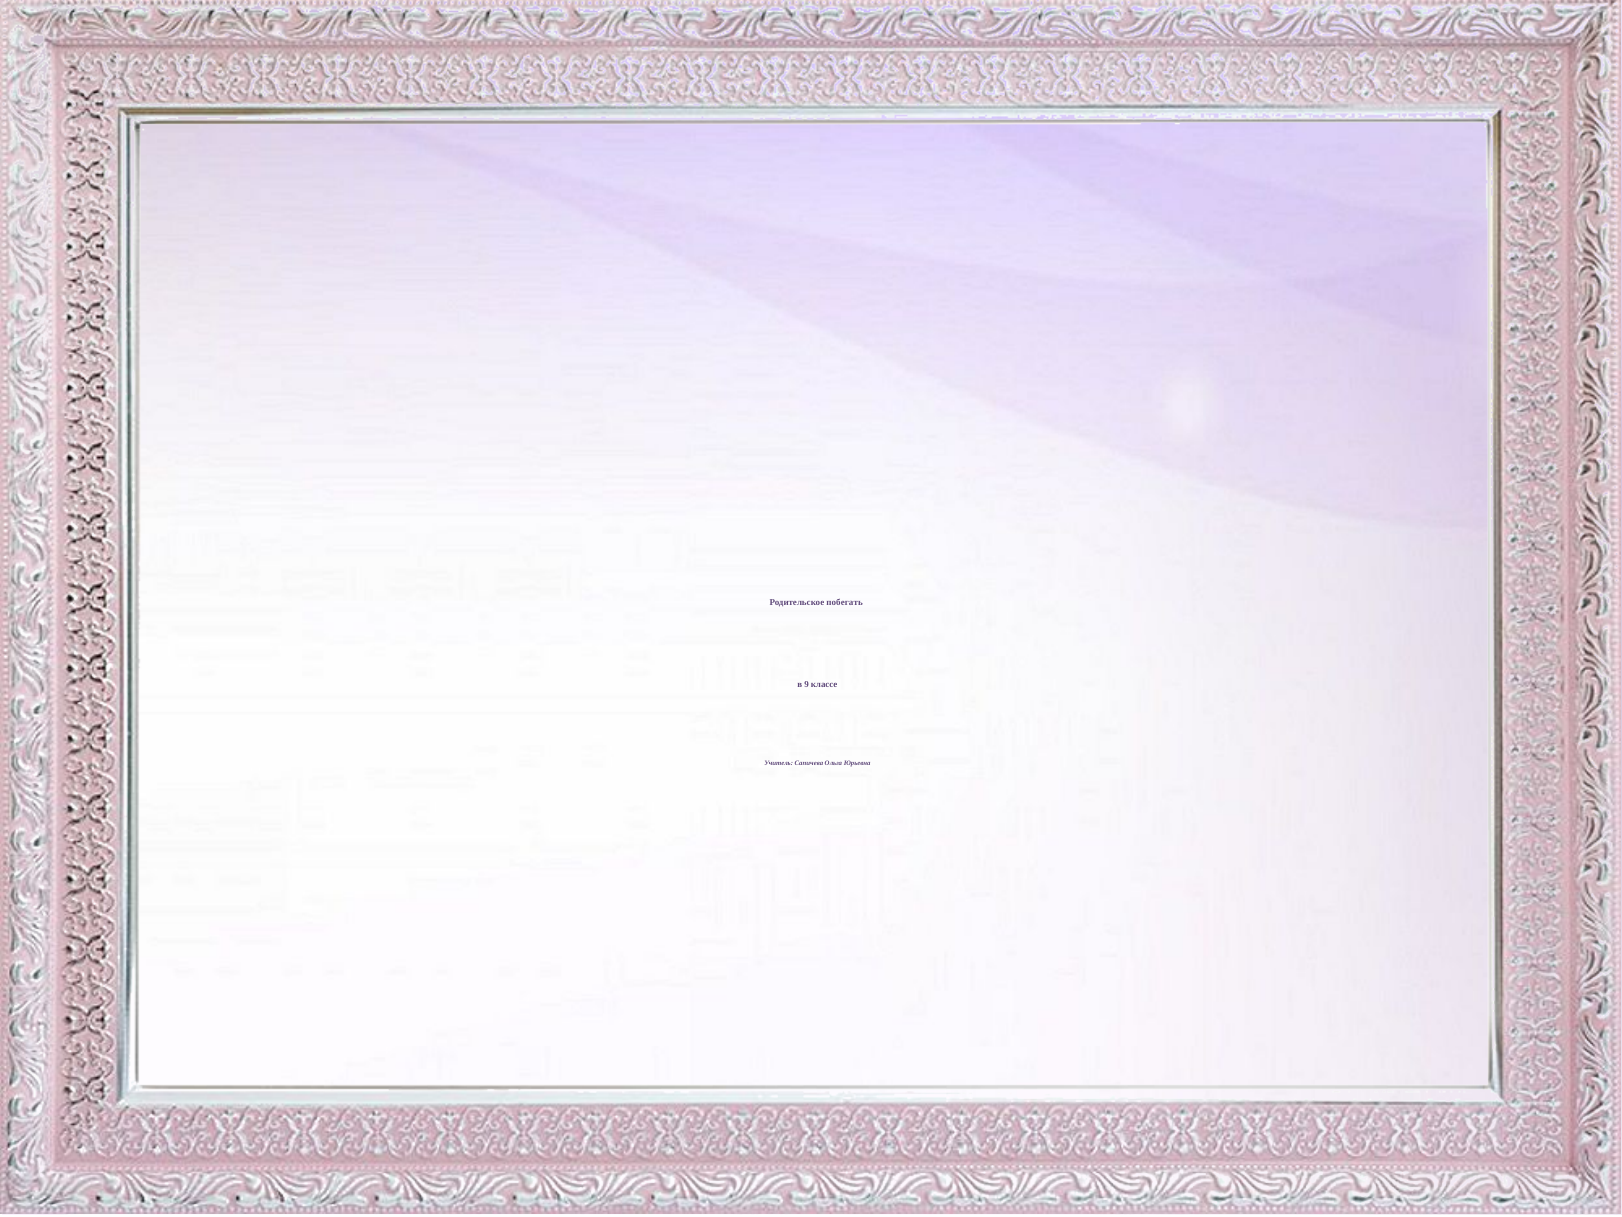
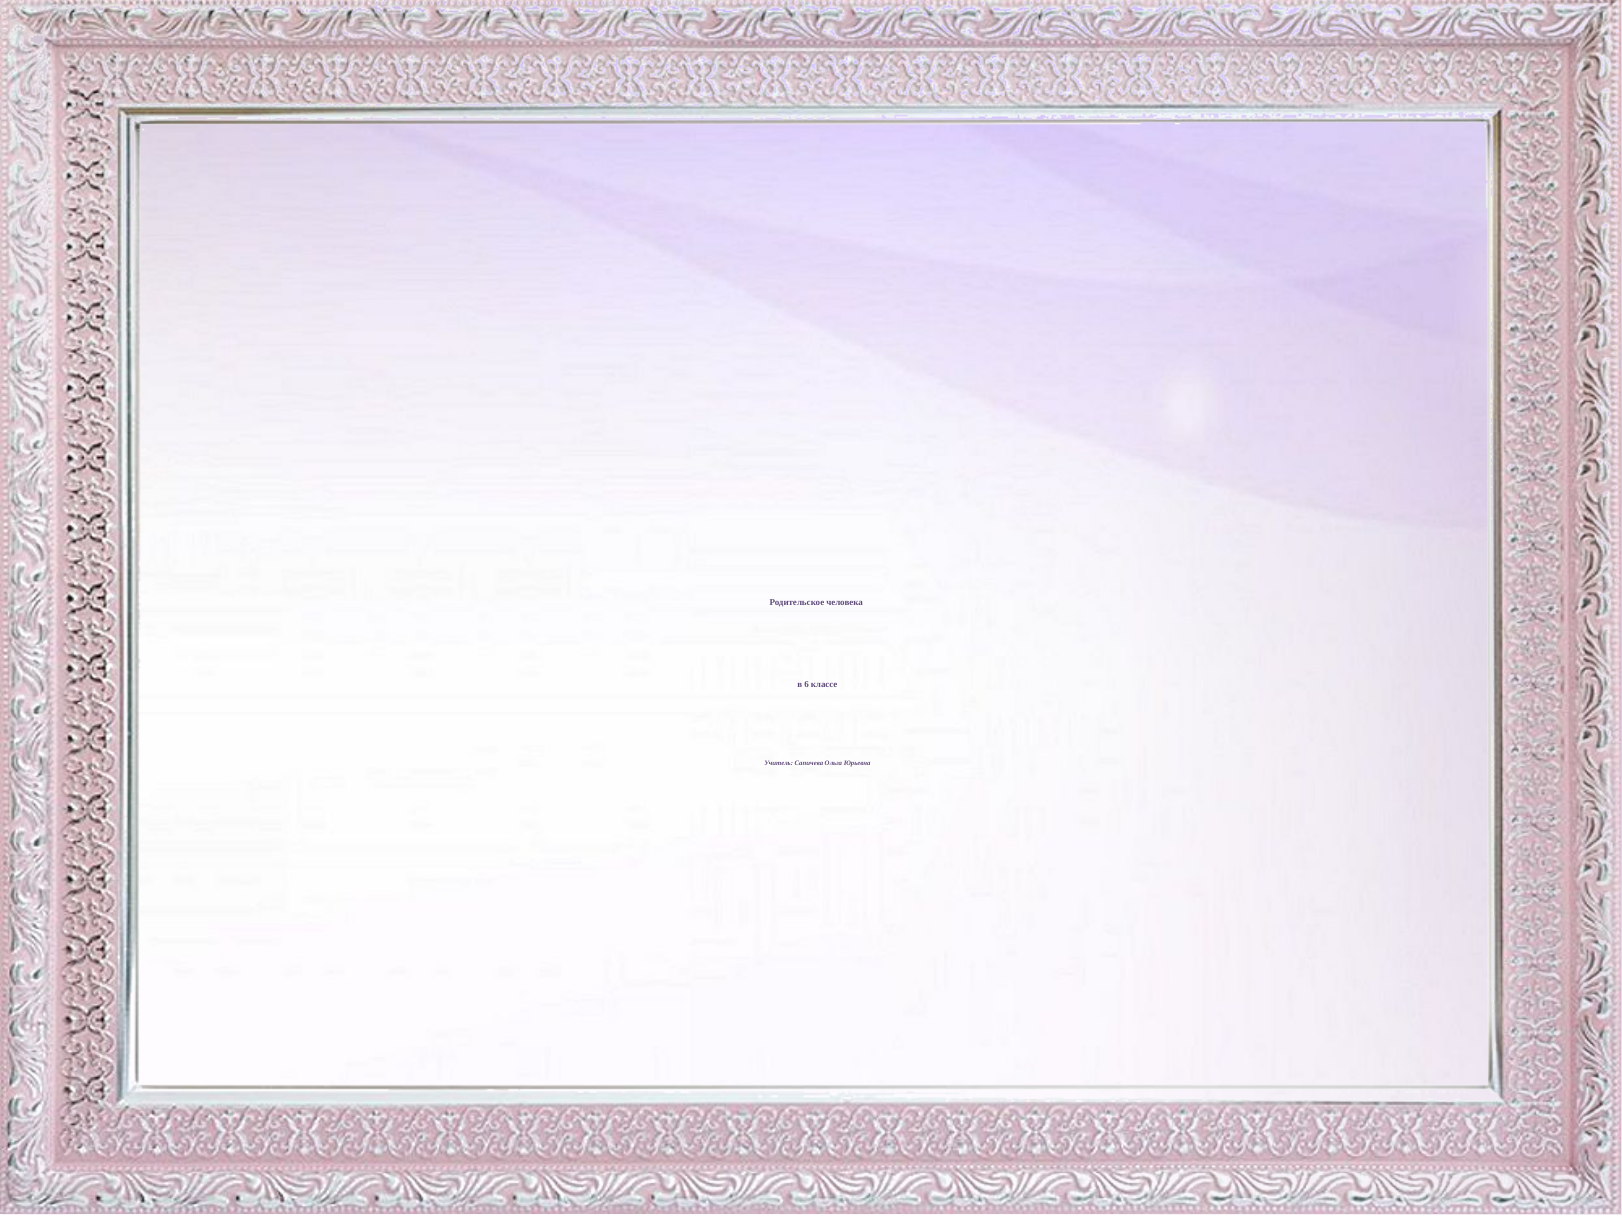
побегать: побегать -> человека (845, 602)
9: 9 -> 6 (807, 685)
